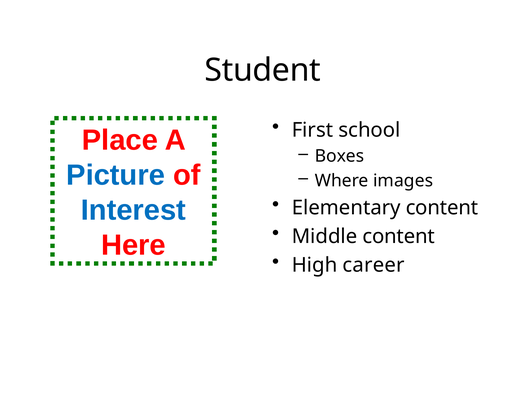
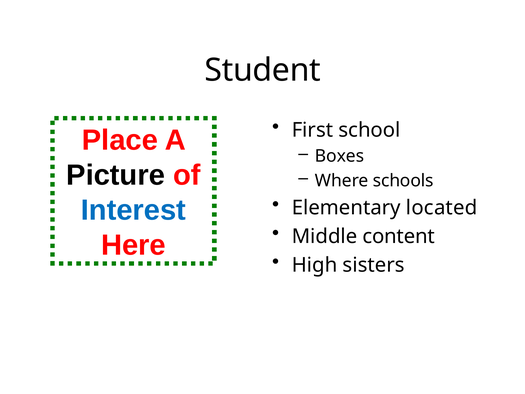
Picture colour: blue -> black (116, 175)
images: images -> schools (403, 181)
Elementary content: content -> located (442, 208)
career: career -> sisters (374, 265)
